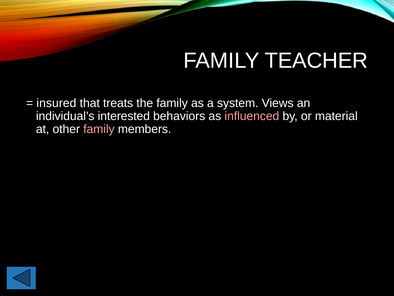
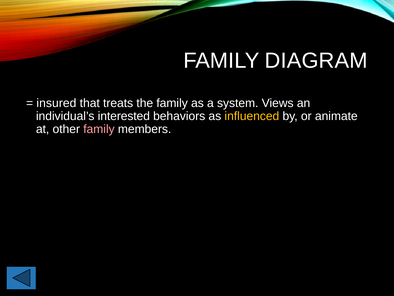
TEACHER: TEACHER -> DIAGRAM (316, 61)
influenced colour: pink -> yellow (252, 116)
material: material -> animate (336, 116)
